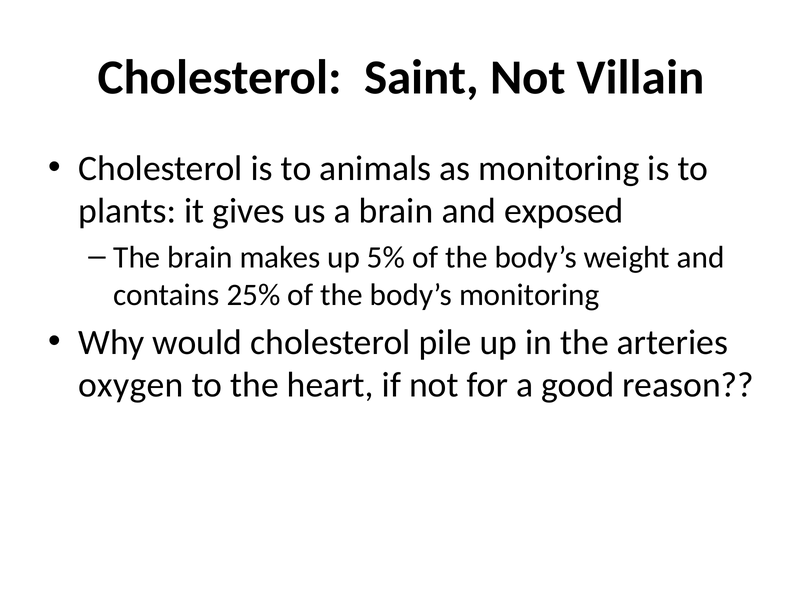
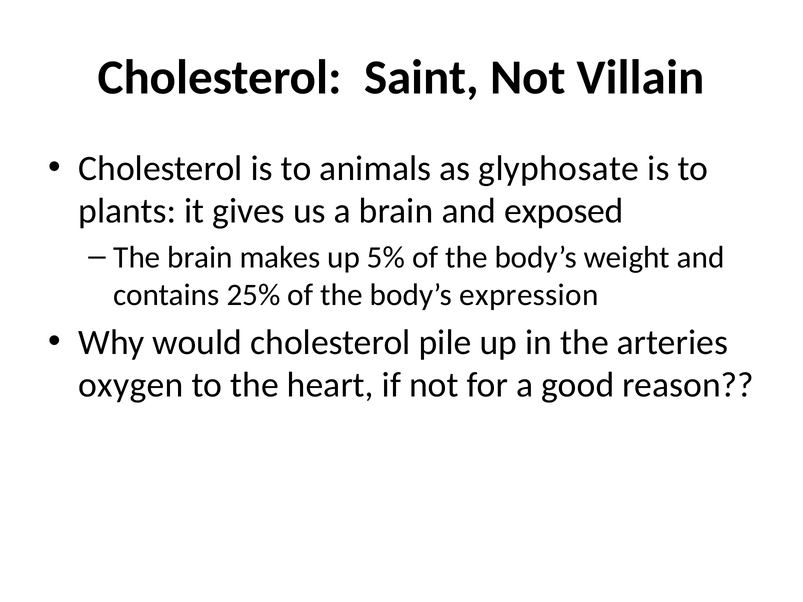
as monitoring: monitoring -> glyphosate (559, 168)
body’s monitoring: monitoring -> expression (529, 295)
